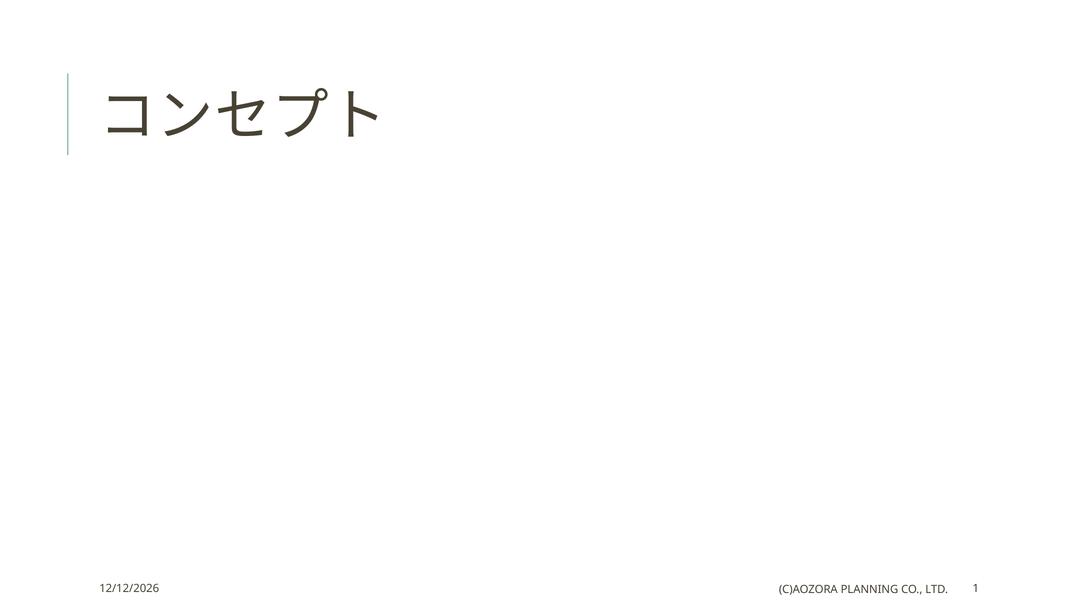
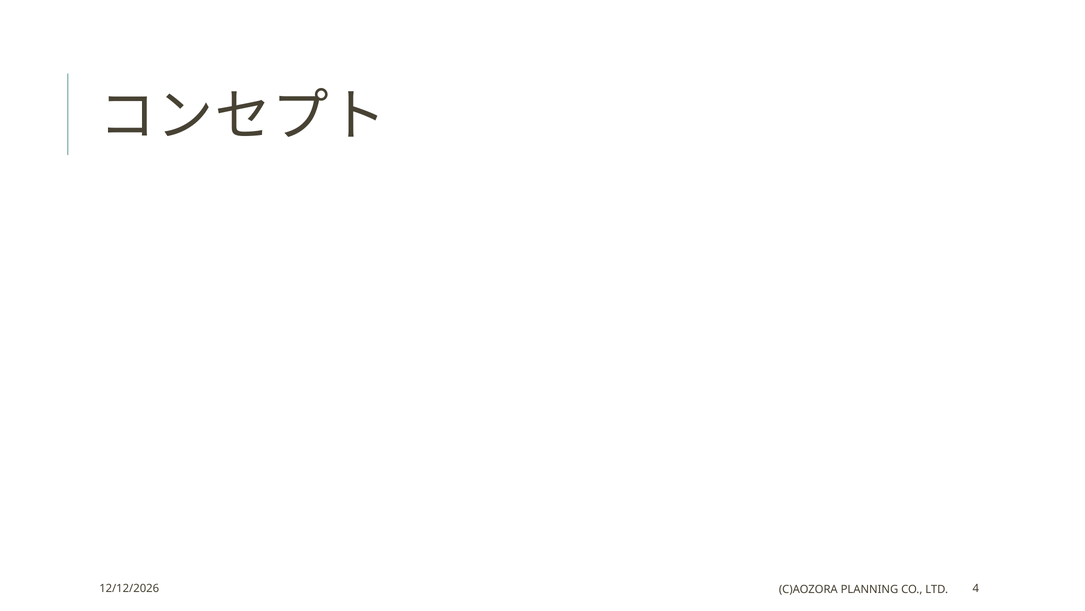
1: 1 -> 4 (976, 588)
